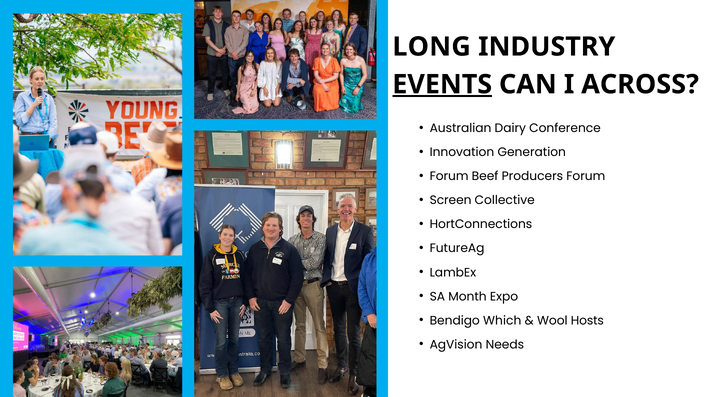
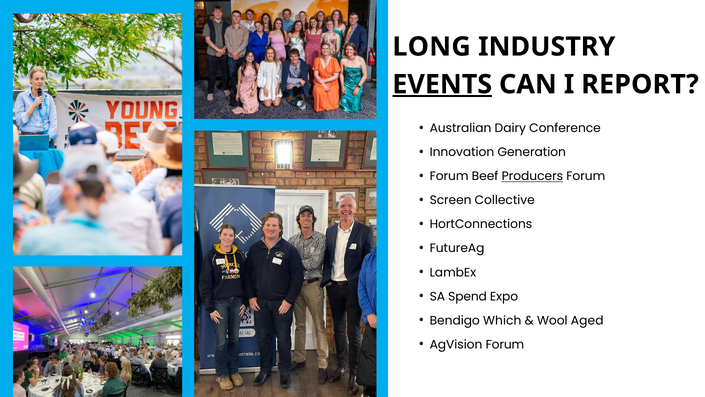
ACROSS: ACROSS -> REPORT (640, 84)
Producers underline: none -> present (532, 176)
Month: Month -> Spend (468, 296)
Hosts: Hosts -> Aged (587, 320)
AgVision Needs: Needs -> Forum (505, 344)
